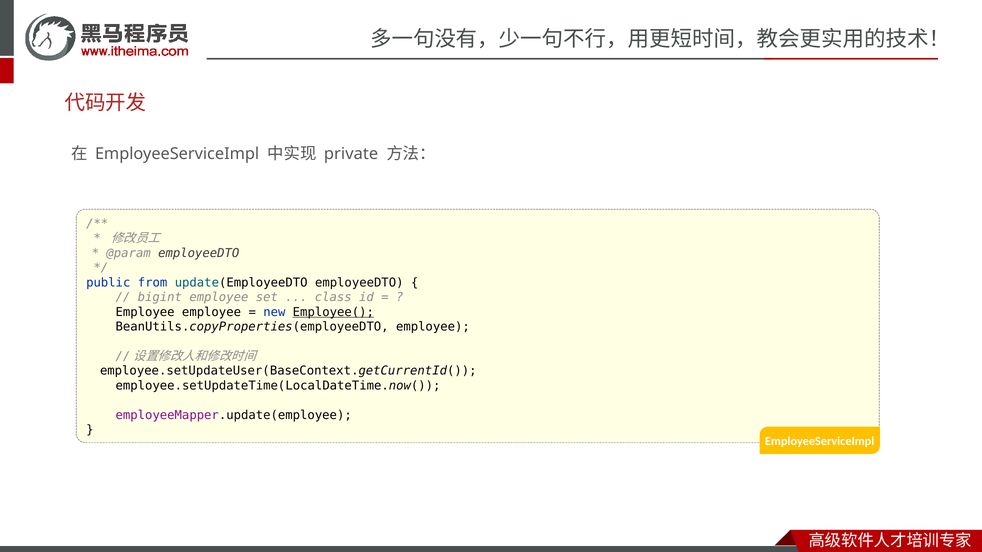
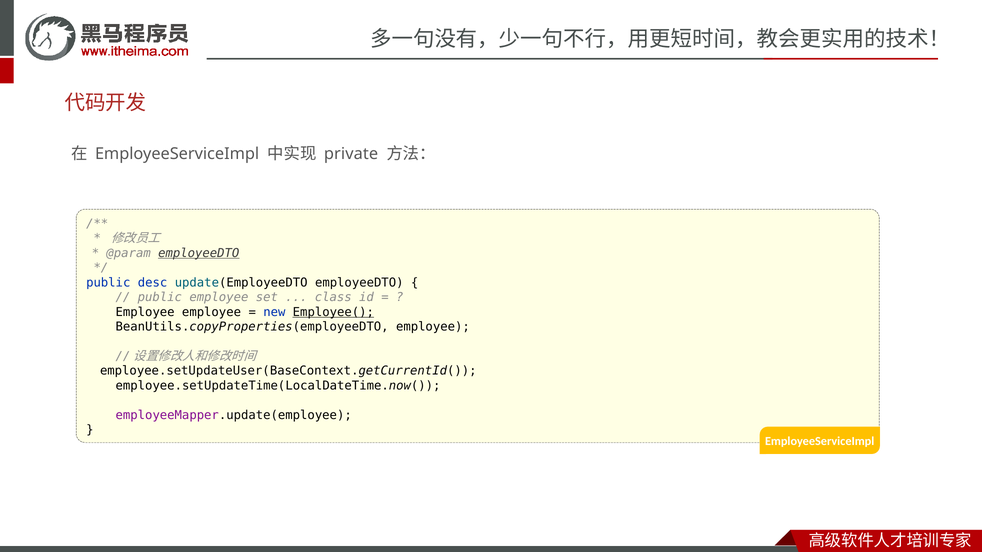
employeeDTO underline: none -> present (199, 253)
from: from -> desc (153, 283)
bigint: bigint -> public (160, 297)
